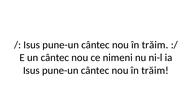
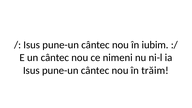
trăim: trăim -> iubim (155, 45)
